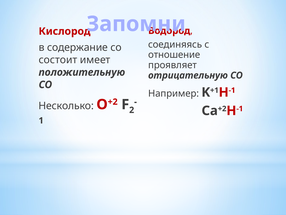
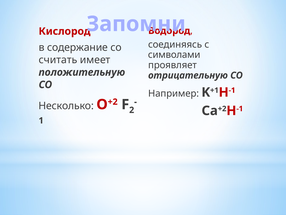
отношение: отношение -> символами (174, 55)
состоит: состоит -> считать (58, 60)
